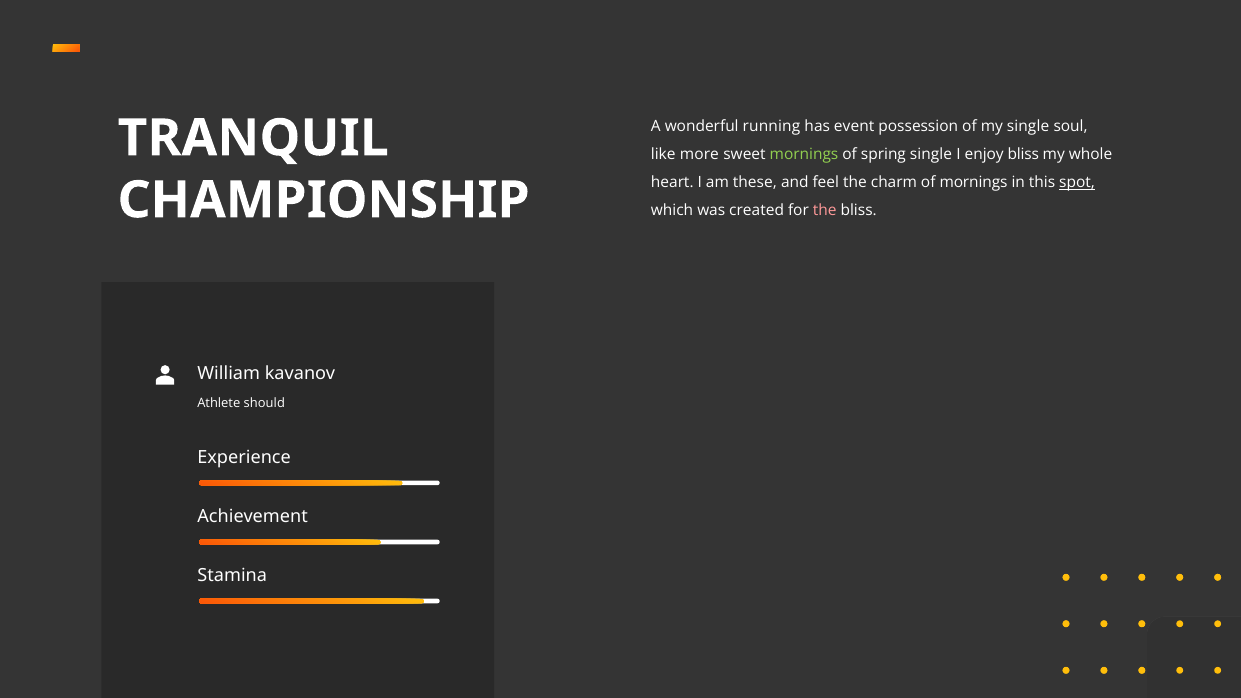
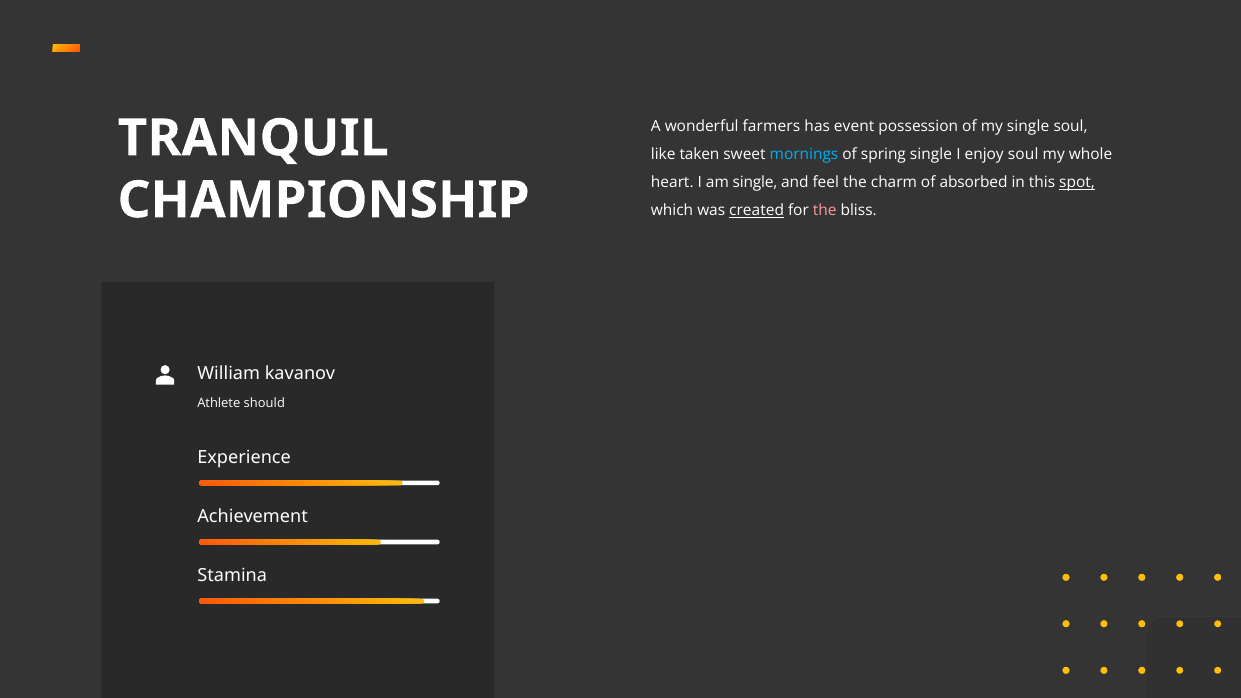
running: running -> farmers (771, 127)
more: more -> taken (700, 155)
mornings colour: light green -> light blue (804, 155)
enjoy bliss: bliss -> soul (1023, 155)
am these: these -> single (755, 183)
of mornings: mornings -> absorbed (974, 183)
created underline: none -> present (757, 210)
